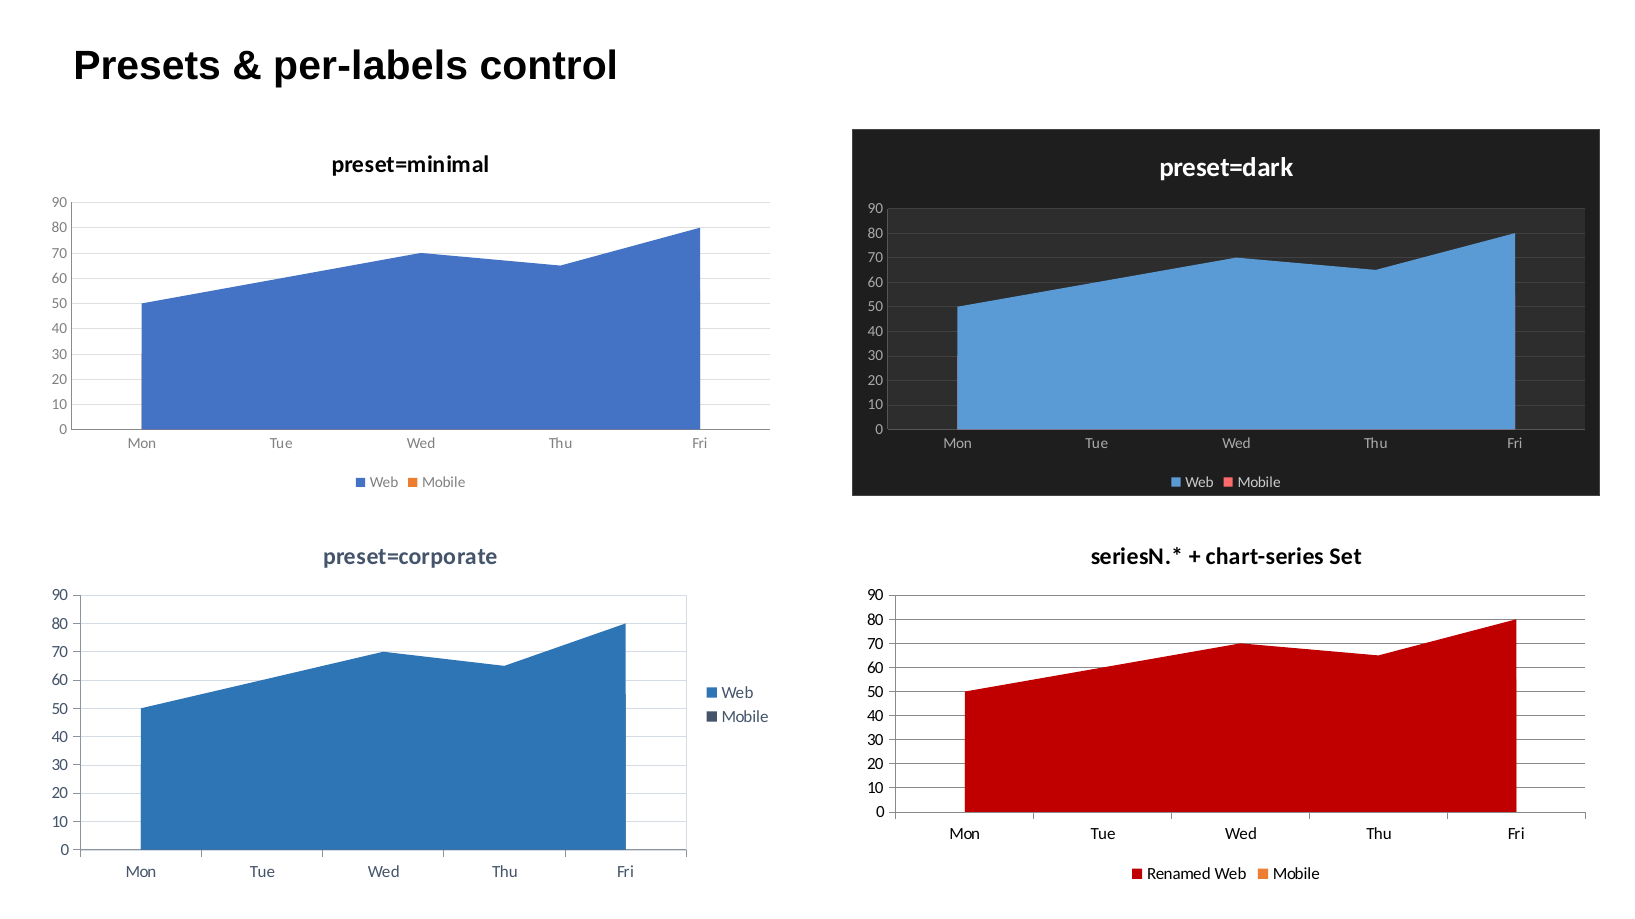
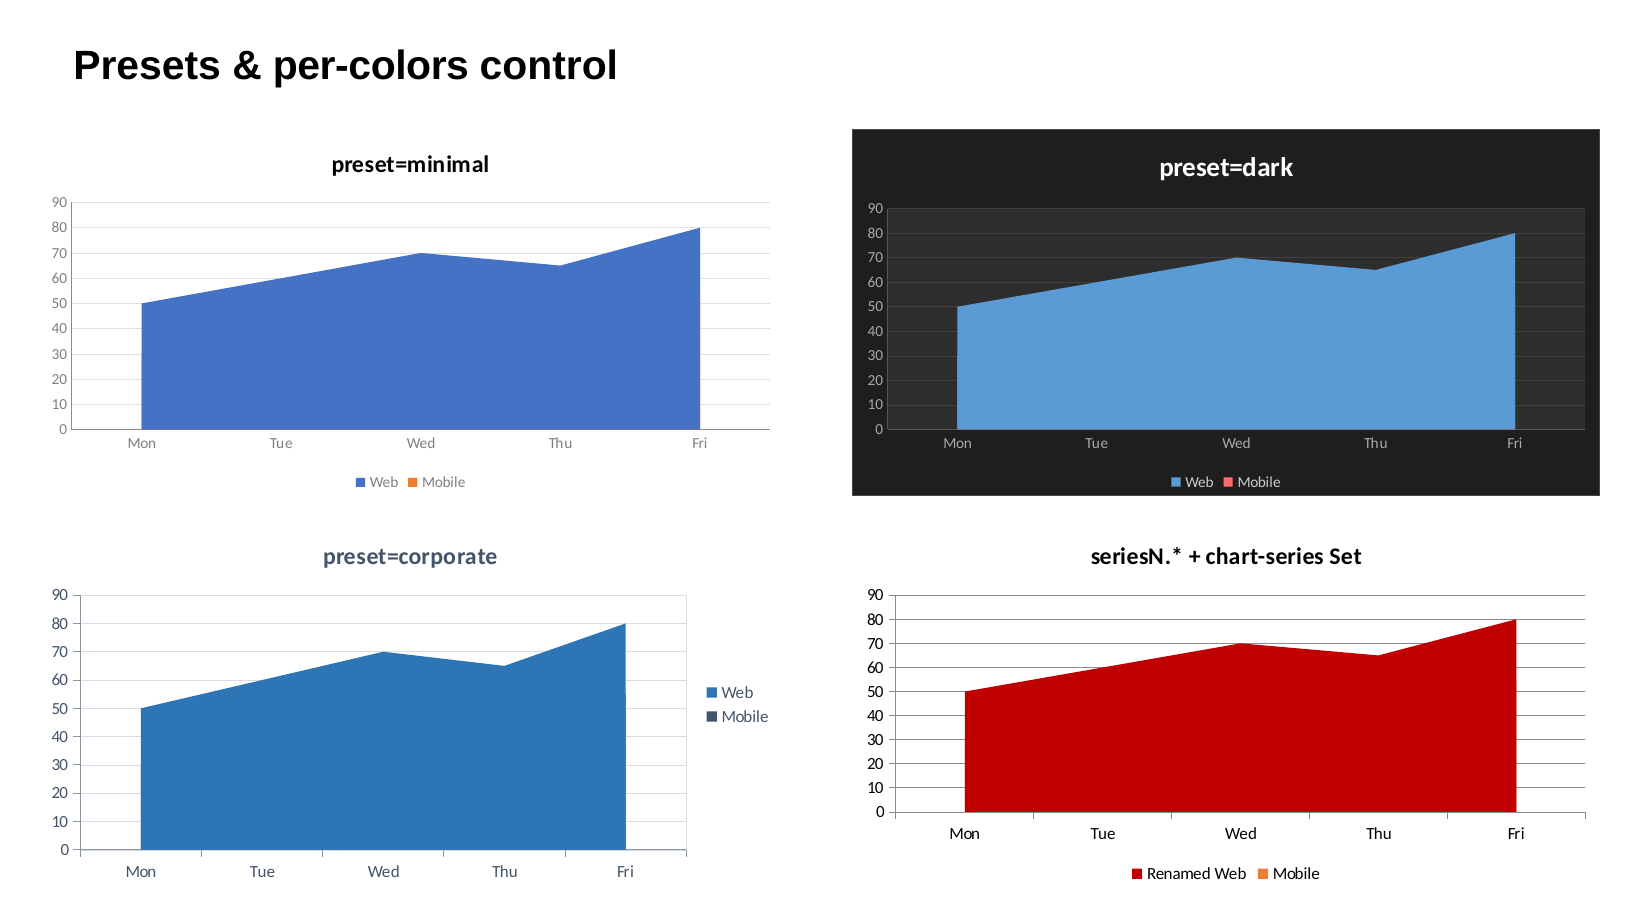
per-labels: per-labels -> per-colors (371, 66)
